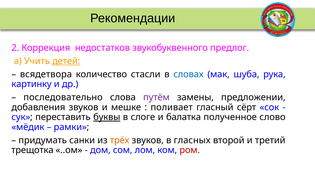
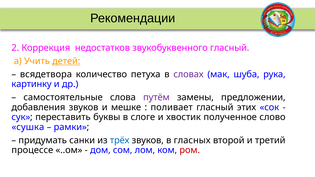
звукобуквенного предлог: предлог -> гласный (230, 48)
стасли: стасли -> петуха (146, 74)
словах colour: blue -> purple (188, 74)
последовательно: последовательно -> самостоятельные (63, 97)
сёрт: сёрт -> этих (247, 107)
буквы underline: present -> none (107, 117)
балатка: балатка -> хвостик (184, 117)
мёдик: мёдик -> сушка (28, 127)
трёх colour: orange -> blue (120, 140)
трещотка: трещотка -> процессе (32, 150)
